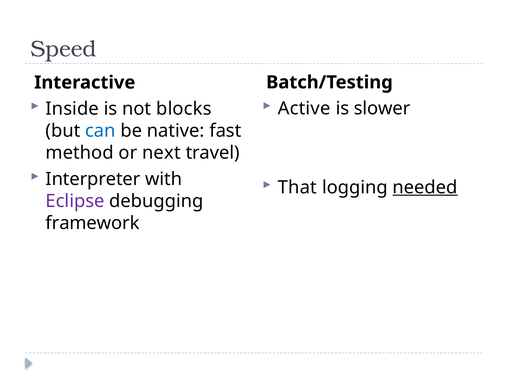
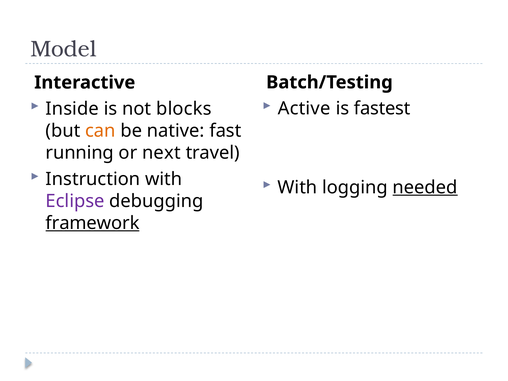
Speed: Speed -> Model (63, 49)
slower: slower -> fastest (382, 109)
can colour: blue -> orange (100, 131)
method: method -> running (80, 153)
Interpreter: Interpreter -> Instruction (93, 179)
That: That -> With (297, 187)
framework underline: none -> present (93, 223)
